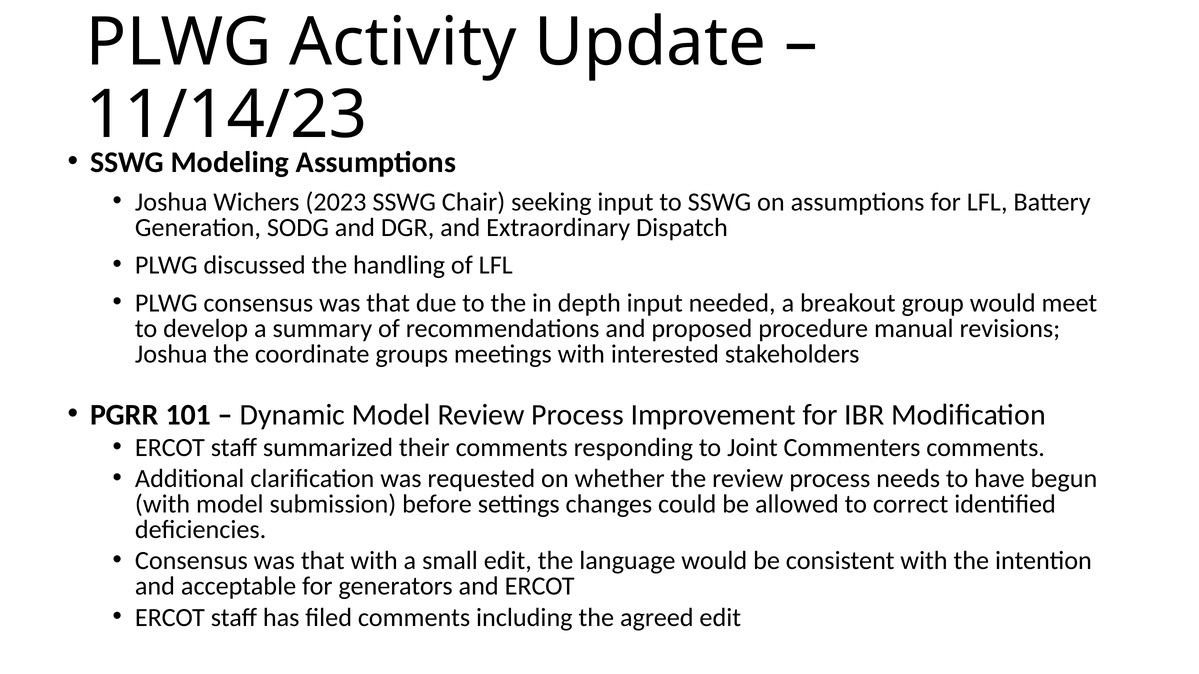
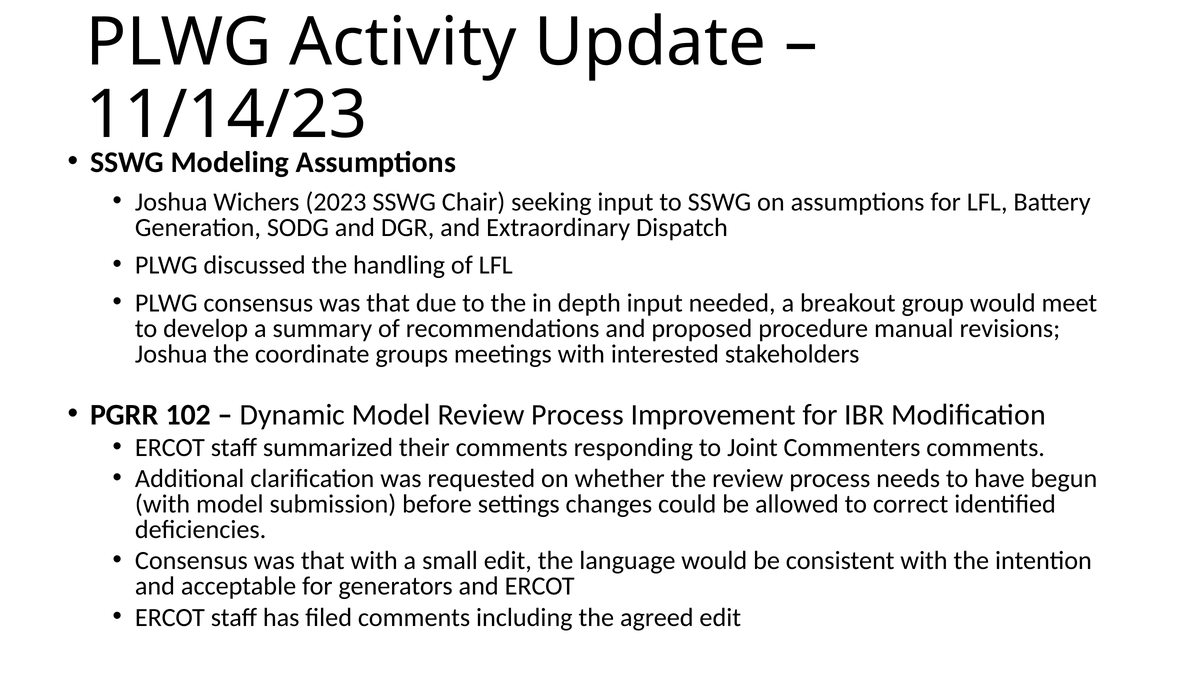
101: 101 -> 102 (188, 415)
